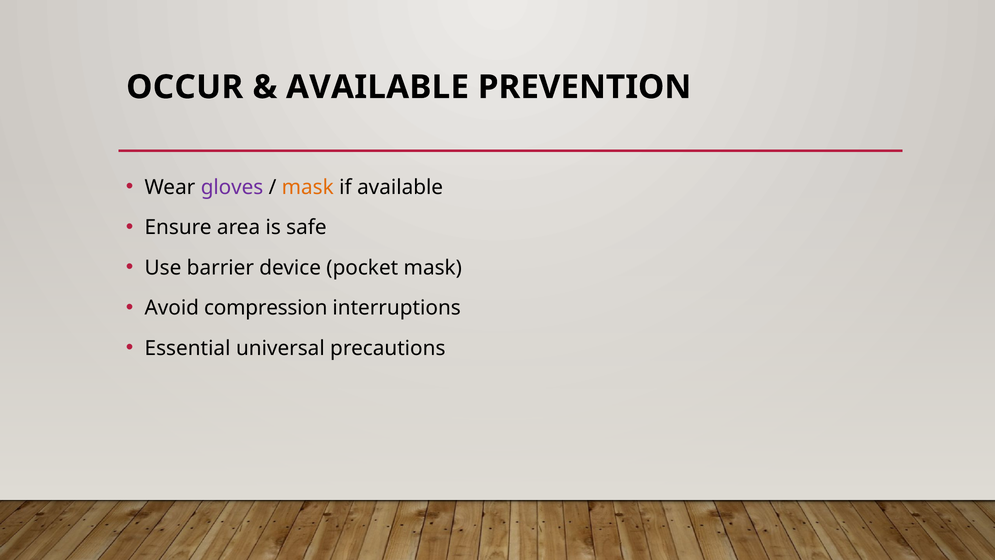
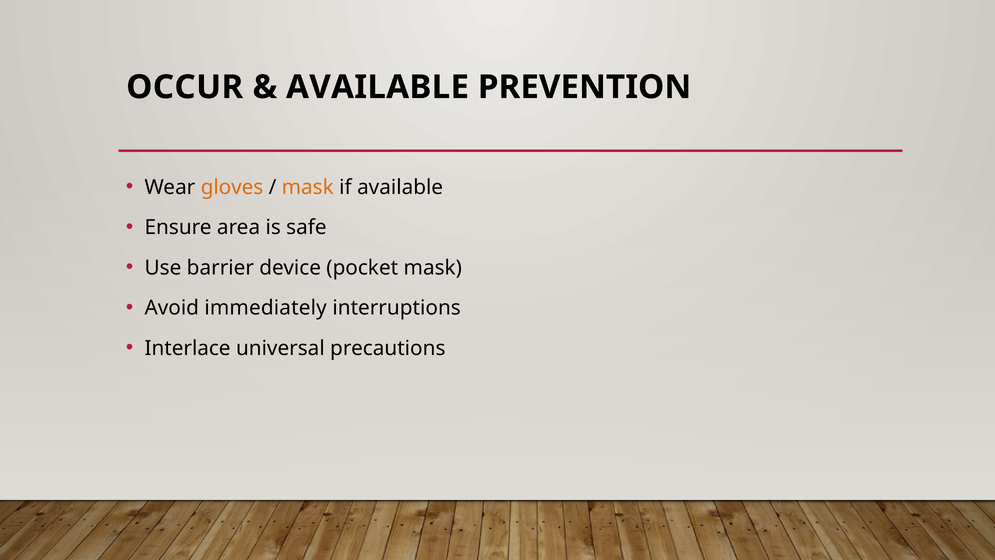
gloves colour: purple -> orange (232, 187)
compression: compression -> immediately (266, 308)
Essential: Essential -> Interlace (188, 348)
